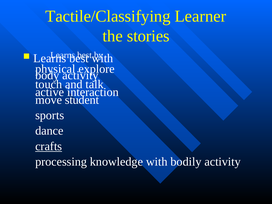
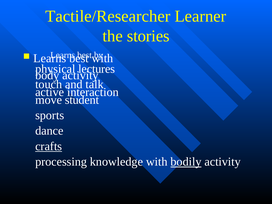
Tactile/Classifying: Tactile/Classifying -> Tactile/Researcher (108, 16)
explore: explore -> lectures (97, 69)
bodily underline: none -> present (186, 162)
